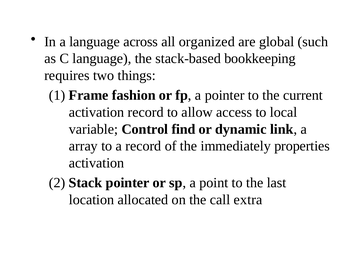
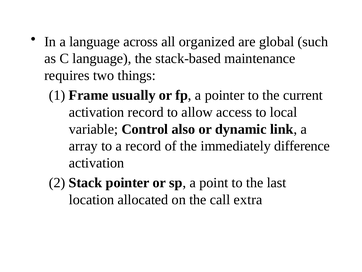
bookkeeping: bookkeeping -> maintenance (260, 58)
fashion: fashion -> usually (134, 95)
find: find -> also (183, 129)
properties: properties -> difference (302, 146)
